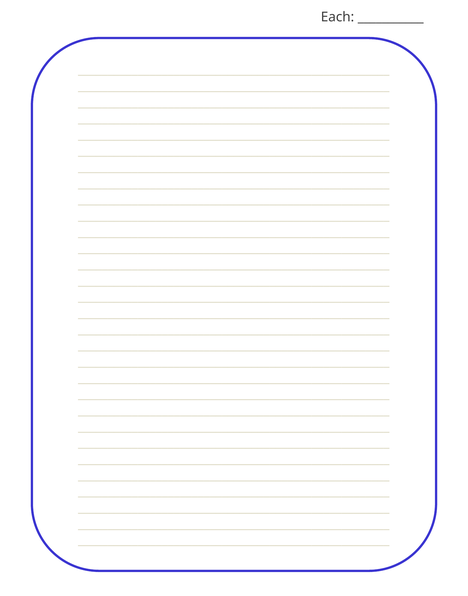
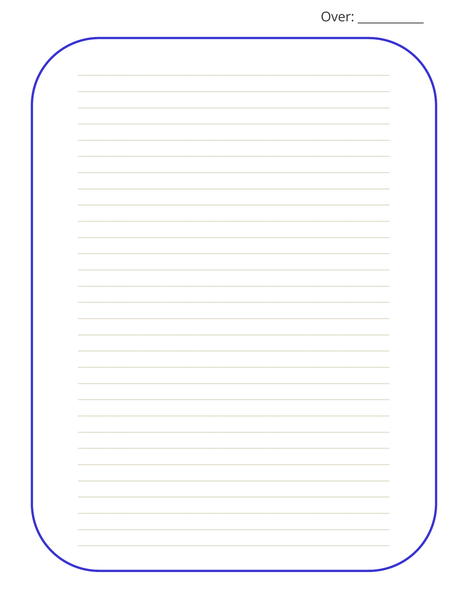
Each: Each -> Over (338, 17)
